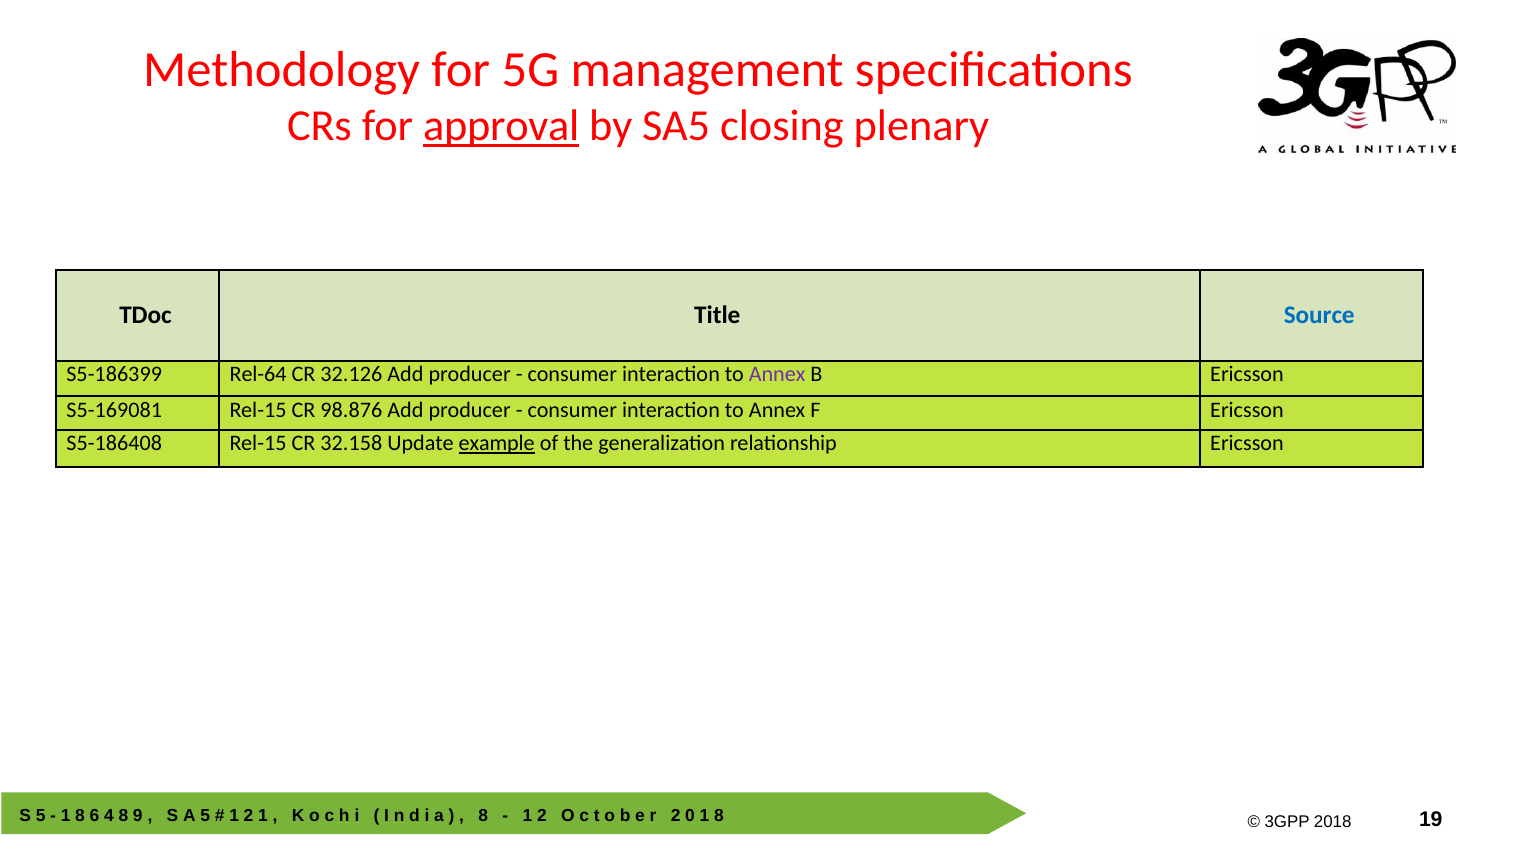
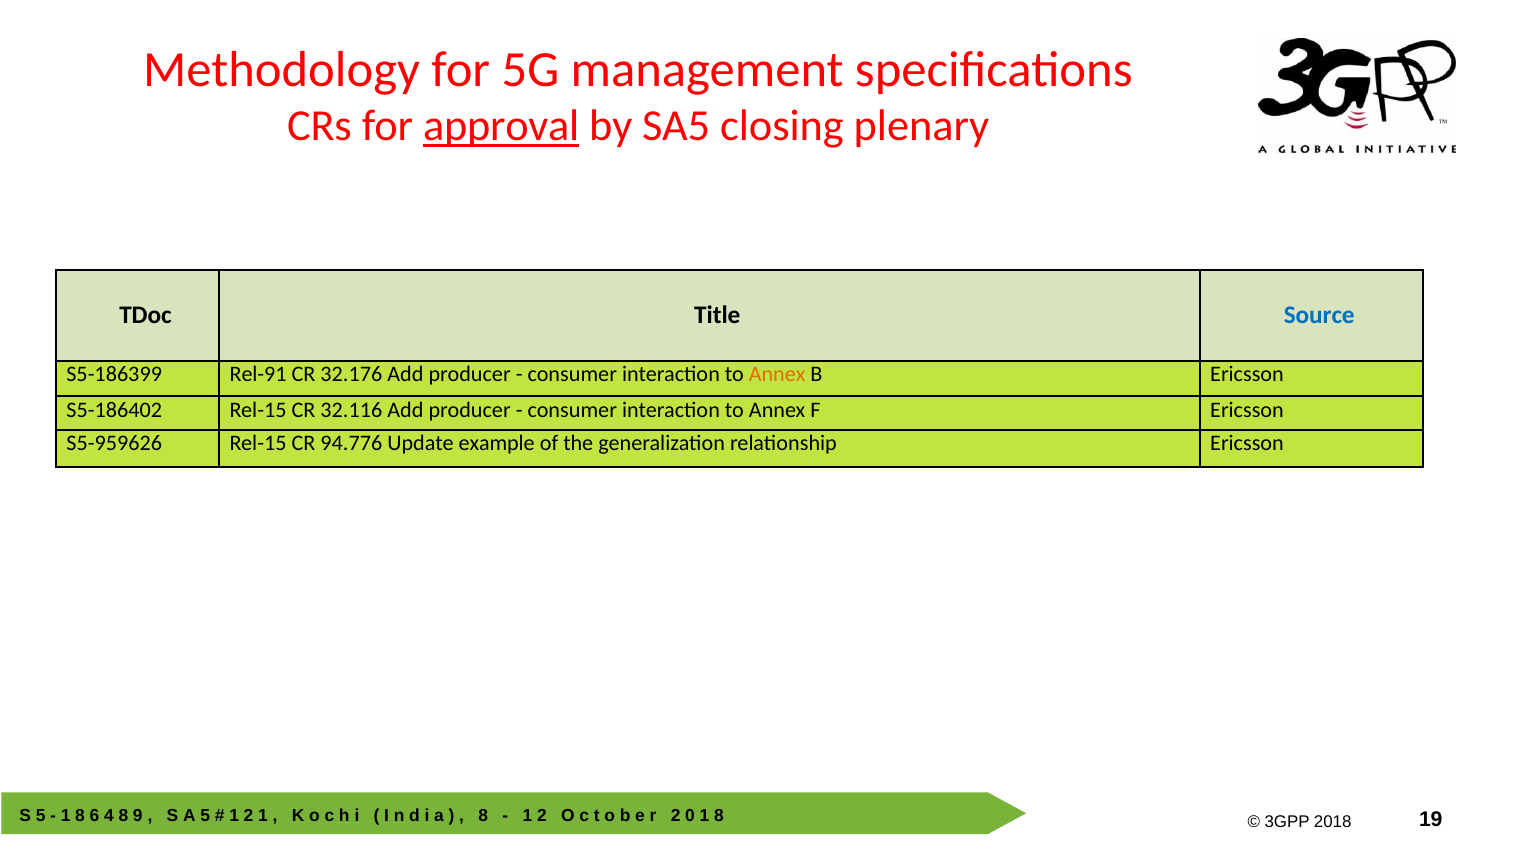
Rel-64: Rel-64 -> Rel-91 (258, 375)
32.126: 32.126 -> 32.176 (351, 375)
Annex colour: purple -> orange (777, 375)
S5-169081: S5-169081 -> S5-186402 (114, 410)
98.876: 98.876 -> 32.116 (351, 410)
S5-186408: S5-186408 -> S5-959626 (114, 444)
32.158: 32.158 -> 94.776 (351, 444)
example underline: present -> none (497, 444)
